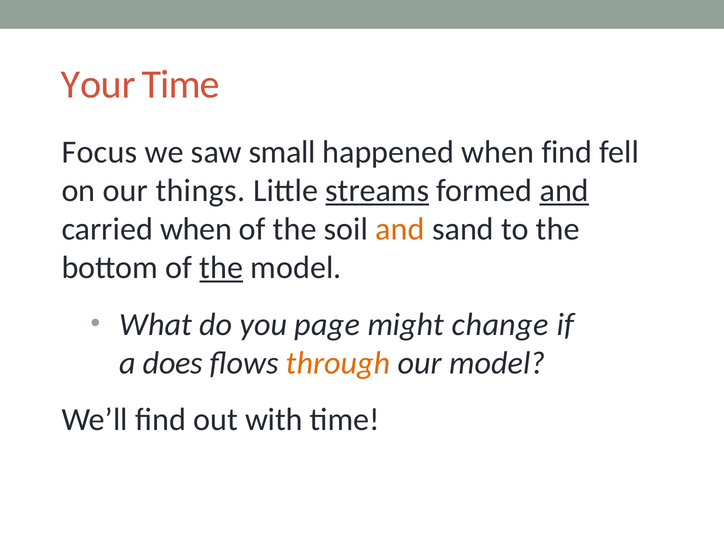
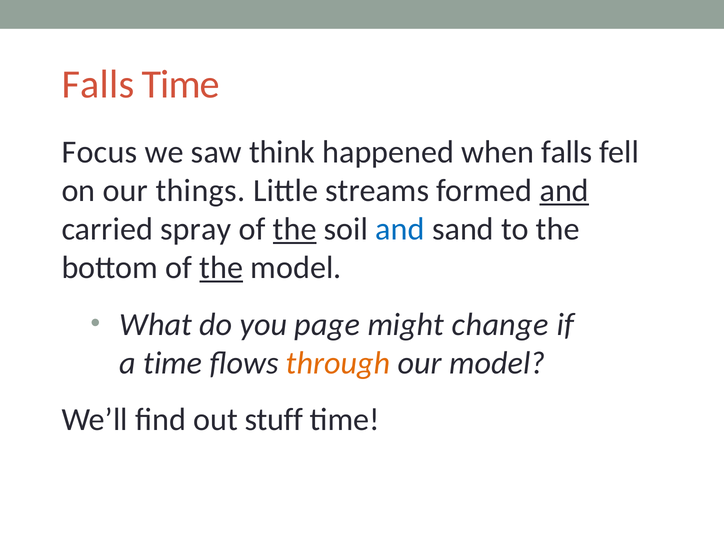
Your: Your -> Falls (98, 84)
small: small -> think (282, 152)
when find: find -> falls (567, 152)
streams underline: present -> none (377, 191)
carried when: when -> spray (196, 229)
the underline: none -> present (295, 229)
and colour: orange -> blue (400, 229)
a does: does -> time (173, 363)
with: with -> stuff (274, 420)
